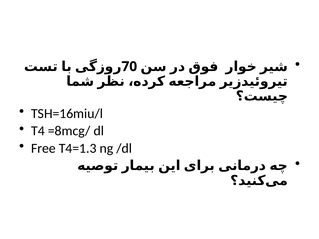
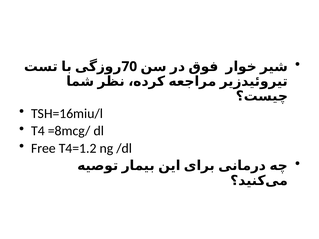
T4=1.3: T4=1.3 -> T4=1.2 (78, 148)
